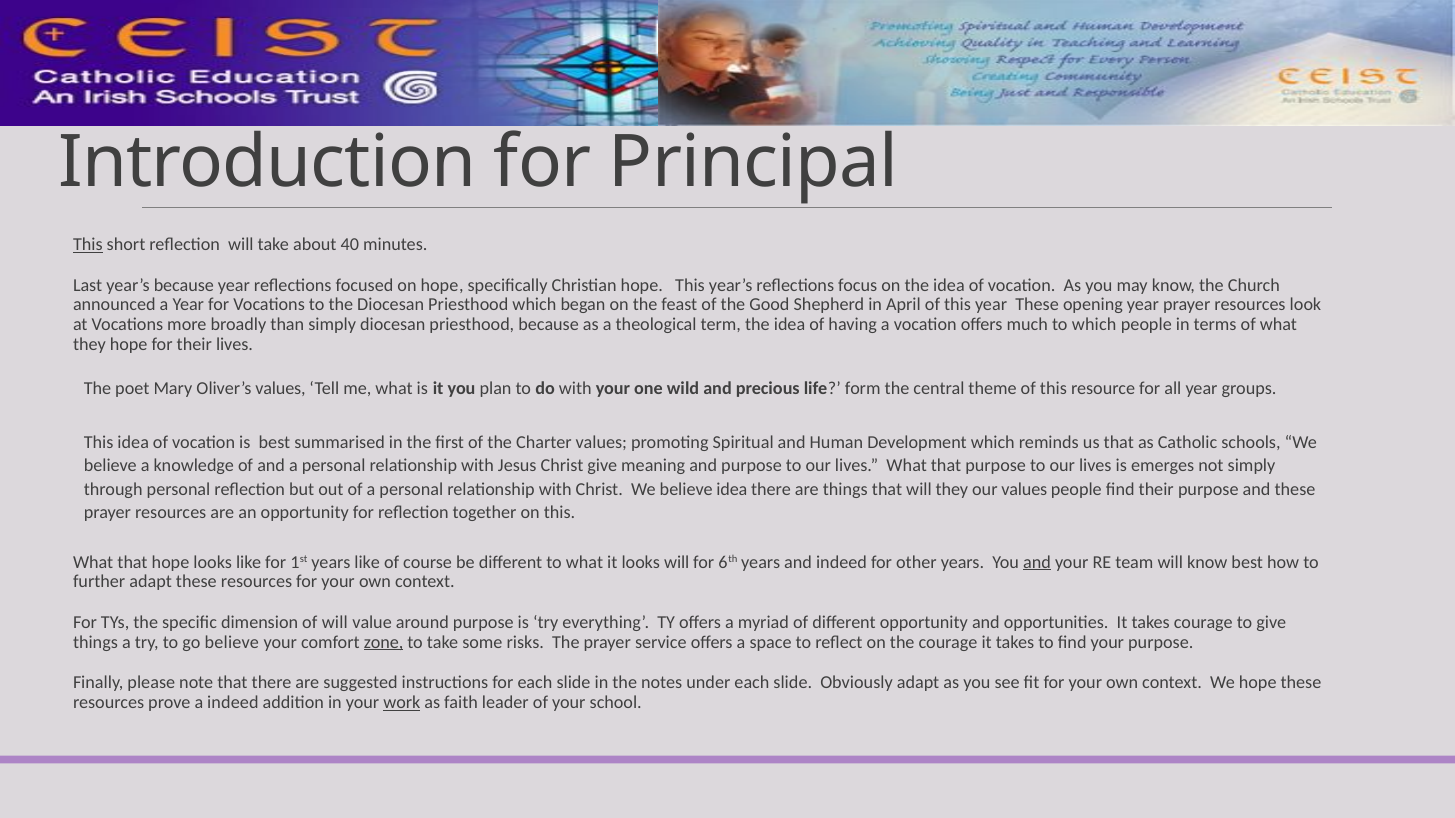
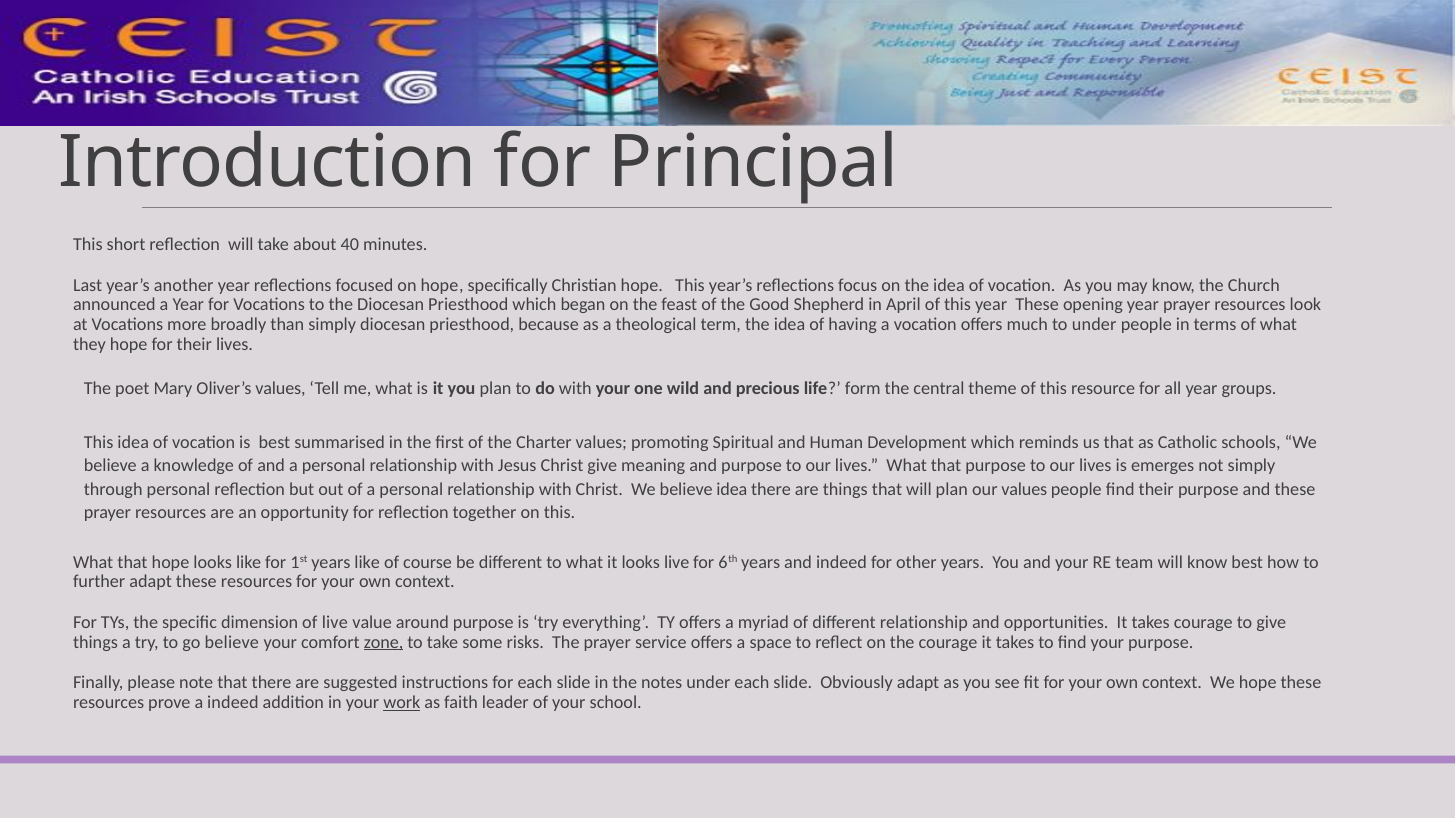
This underline: present -> none (88, 244)
year’s because: because -> another (184, 285)
to which: which -> under (1094, 325)
will they: they -> plan (952, 489)
looks will: will -> live (677, 562)
and underline: present -> none (1037, 562)
of will: will -> live (335, 623)
different opportunity: opportunity -> relationship (924, 623)
